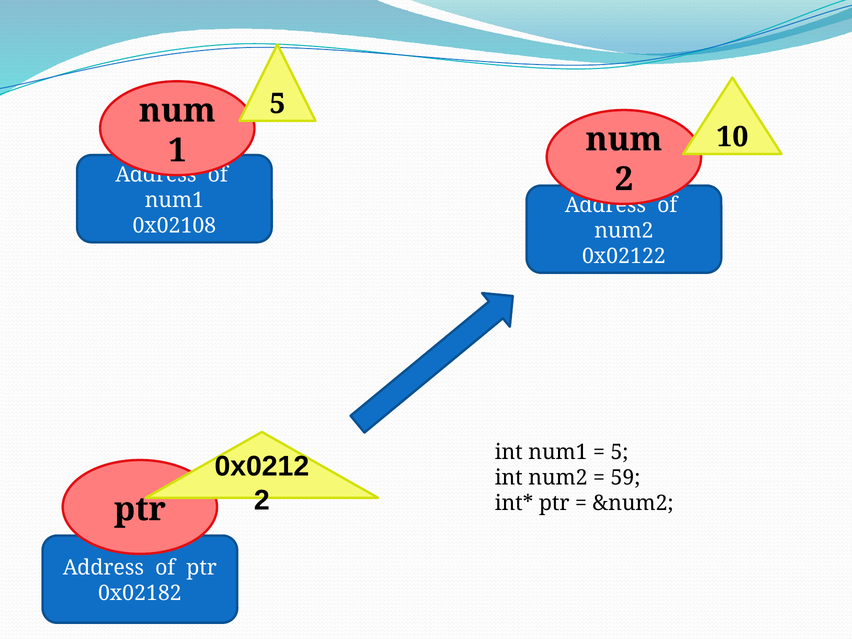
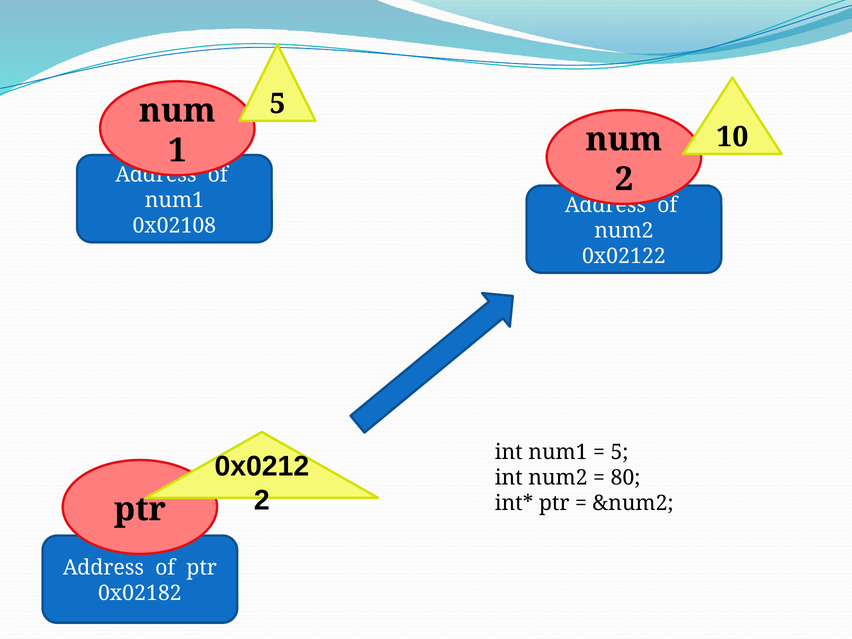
59: 59 -> 80 (625, 478)
